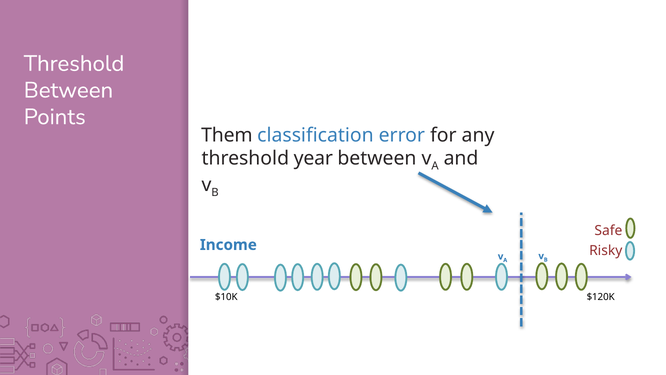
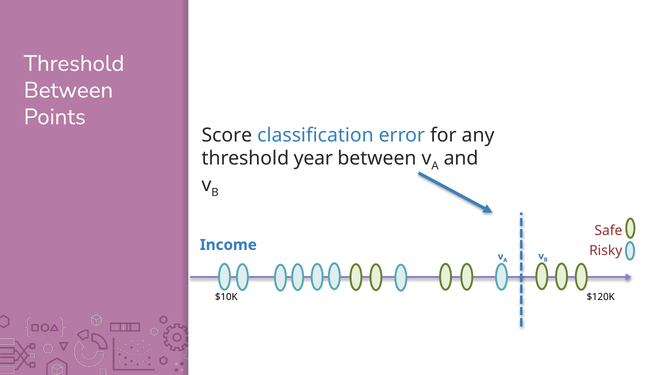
Them: Them -> Score (227, 135)
